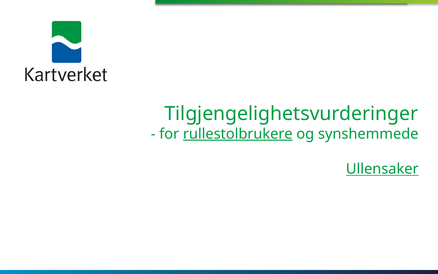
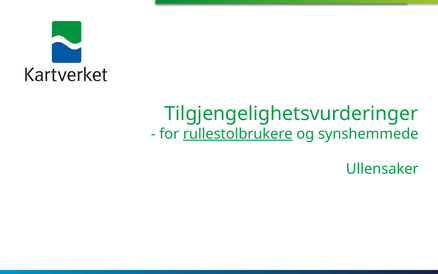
Ullensaker underline: present -> none (382, 169)
